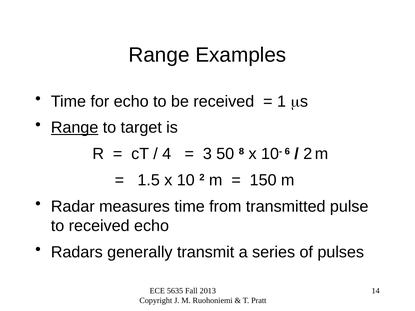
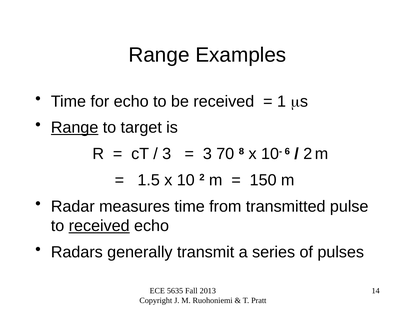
4: 4 -> 3 (167, 154)
50: 50 -> 70 (225, 154)
received underline: none -> present (99, 226)
